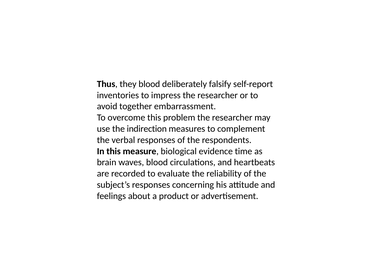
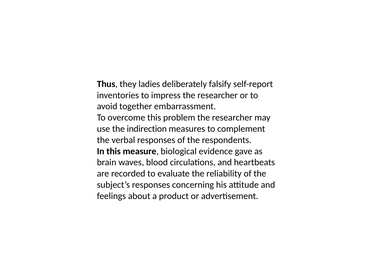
they blood: blood -> ladies (149, 84)
time: time -> gave (244, 151)
